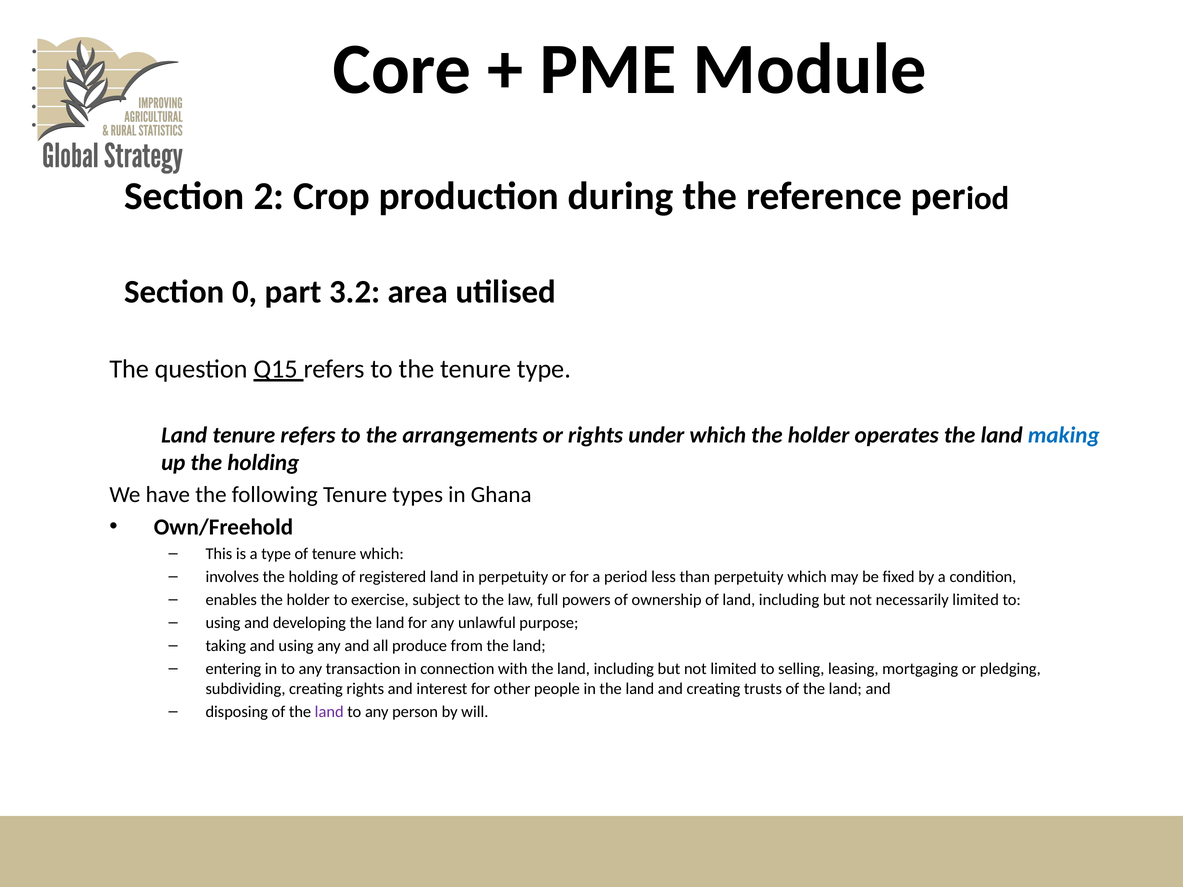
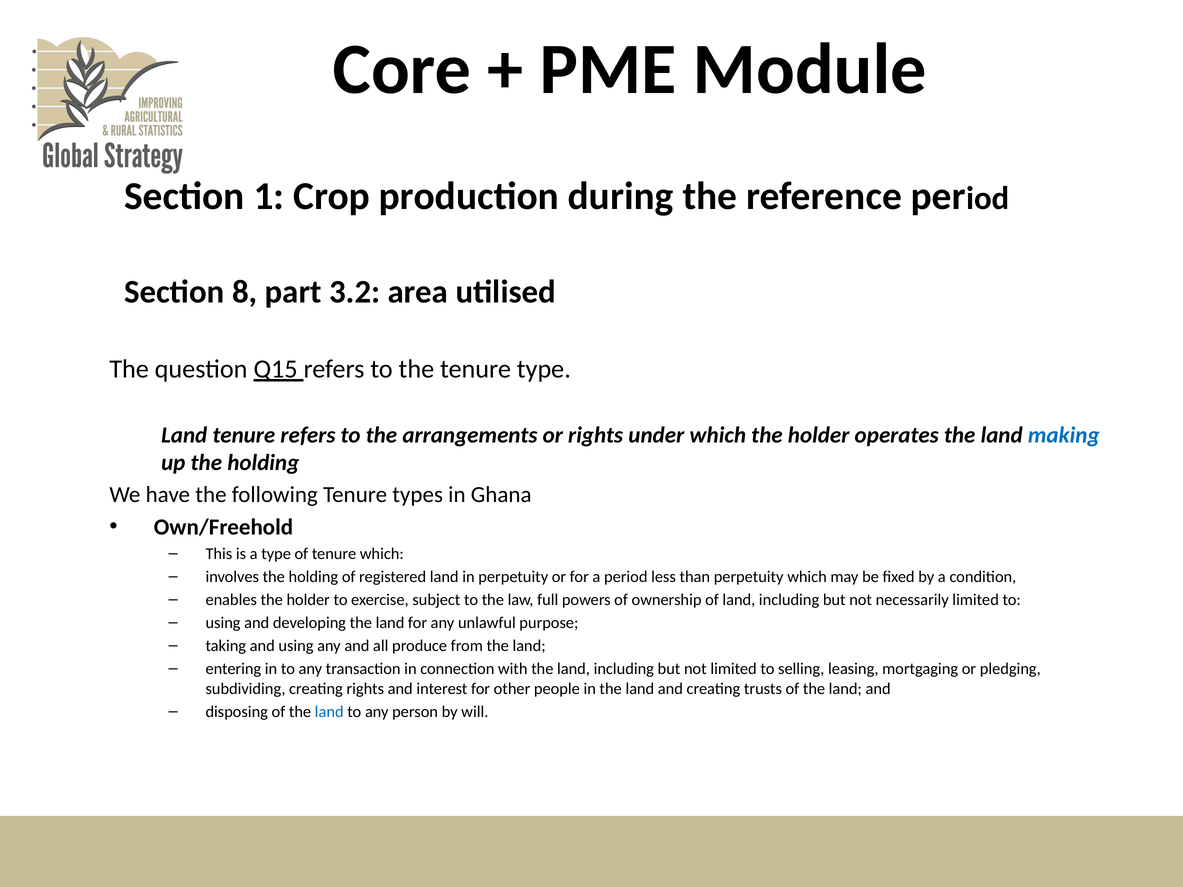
2: 2 -> 1 (269, 196)
0: 0 -> 8 (245, 292)
land colour: purple -> blue (329, 712)
